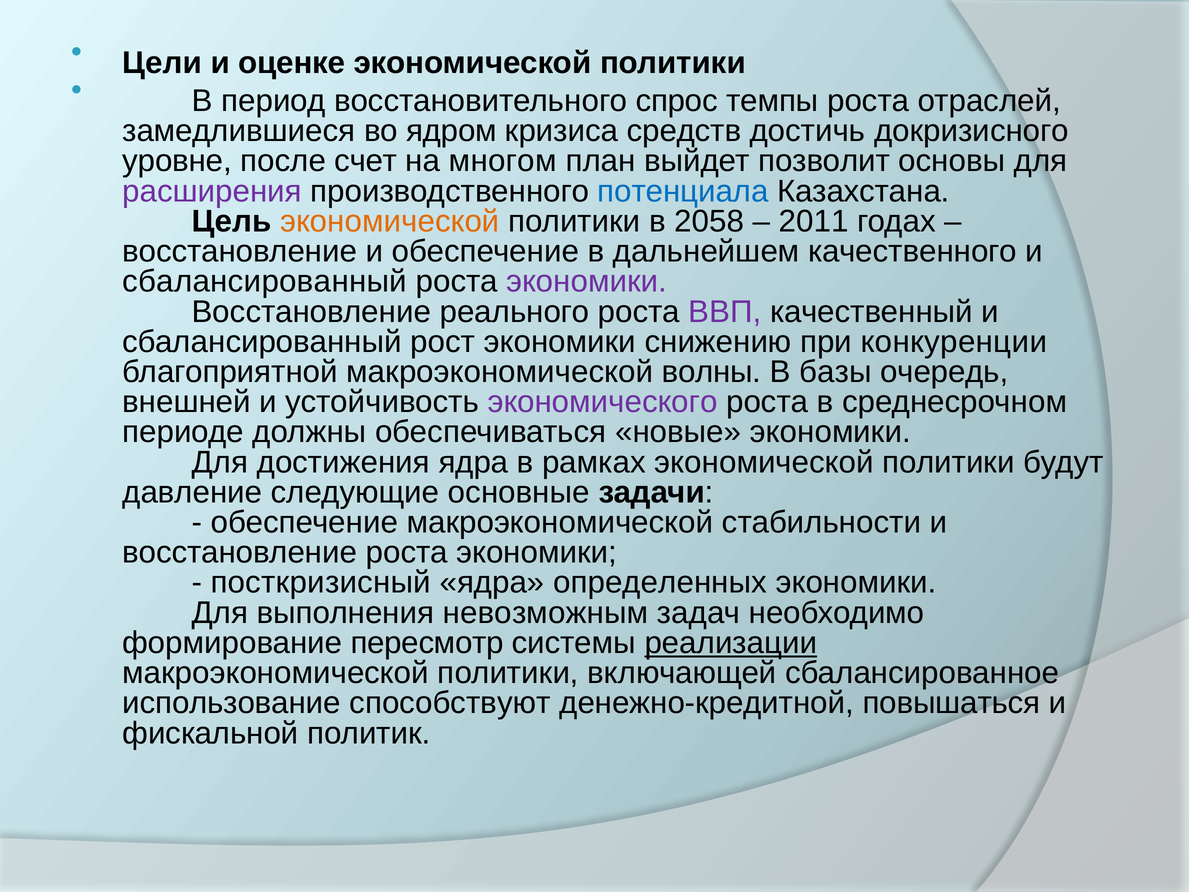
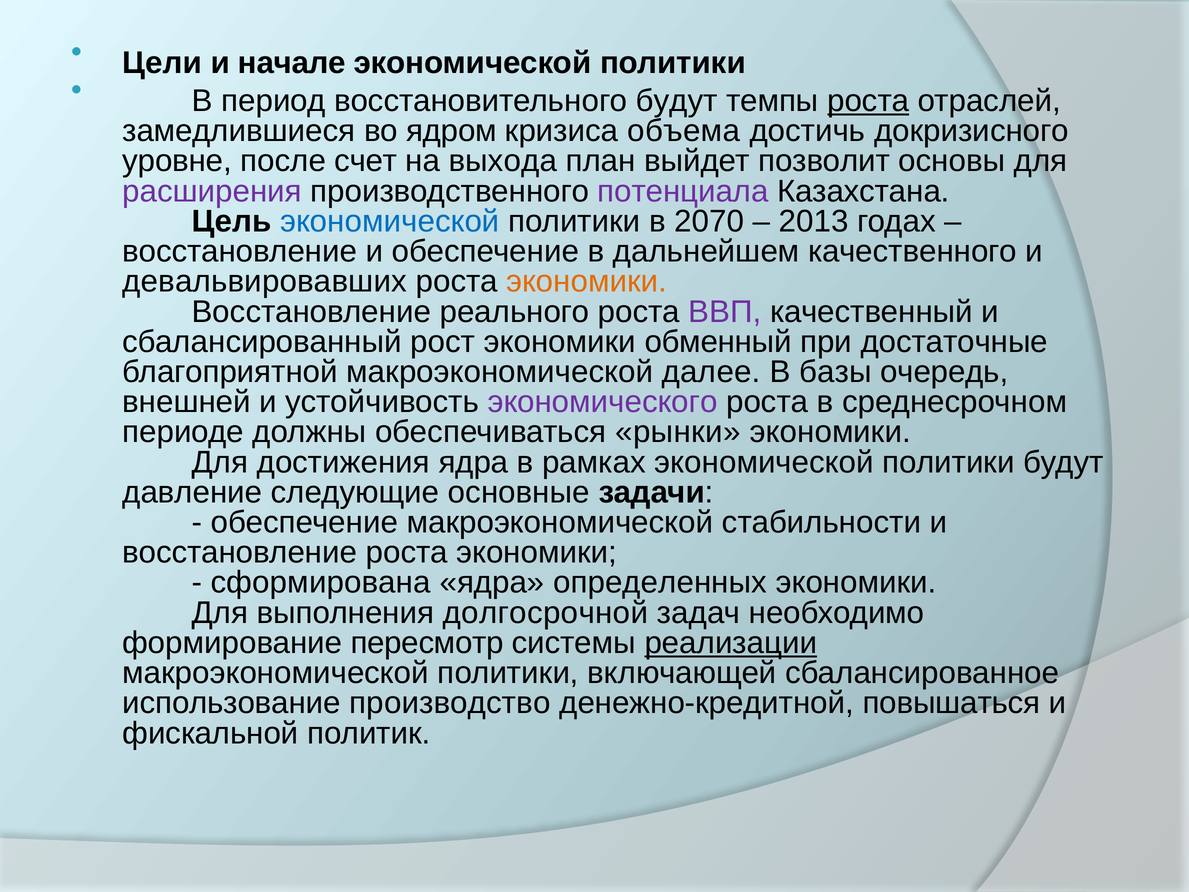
оценке: оценке -> начале (292, 63)
восстановительного спрос: спрос -> будут (677, 101)
роста underline: none -> present (868, 101)
средств: средств -> объема (684, 131)
многом: многом -> выхода (503, 161)
потенциала colour: blue -> purple (683, 191)
экономической colour: orange -> blue (390, 221)
2058: 2058 -> 2070 (709, 221)
2011: 2011 -> 2013 (814, 221)
сбалансированный: сбалансированный -> девальвировавших (265, 281)
экономики colour: purple -> orange (587, 281)
снижению: снижению -> обменный (718, 342)
конкуренции: конкуренции -> достаточные (954, 342)
волны: волны -> далее (711, 372)
новые: новые -> рынки (678, 432)
посткризисный: посткризисный -> сформирована (321, 582)
невозможным: невозможным -> долгосрочной (545, 613)
способствуют: способствуют -> производство (450, 703)
